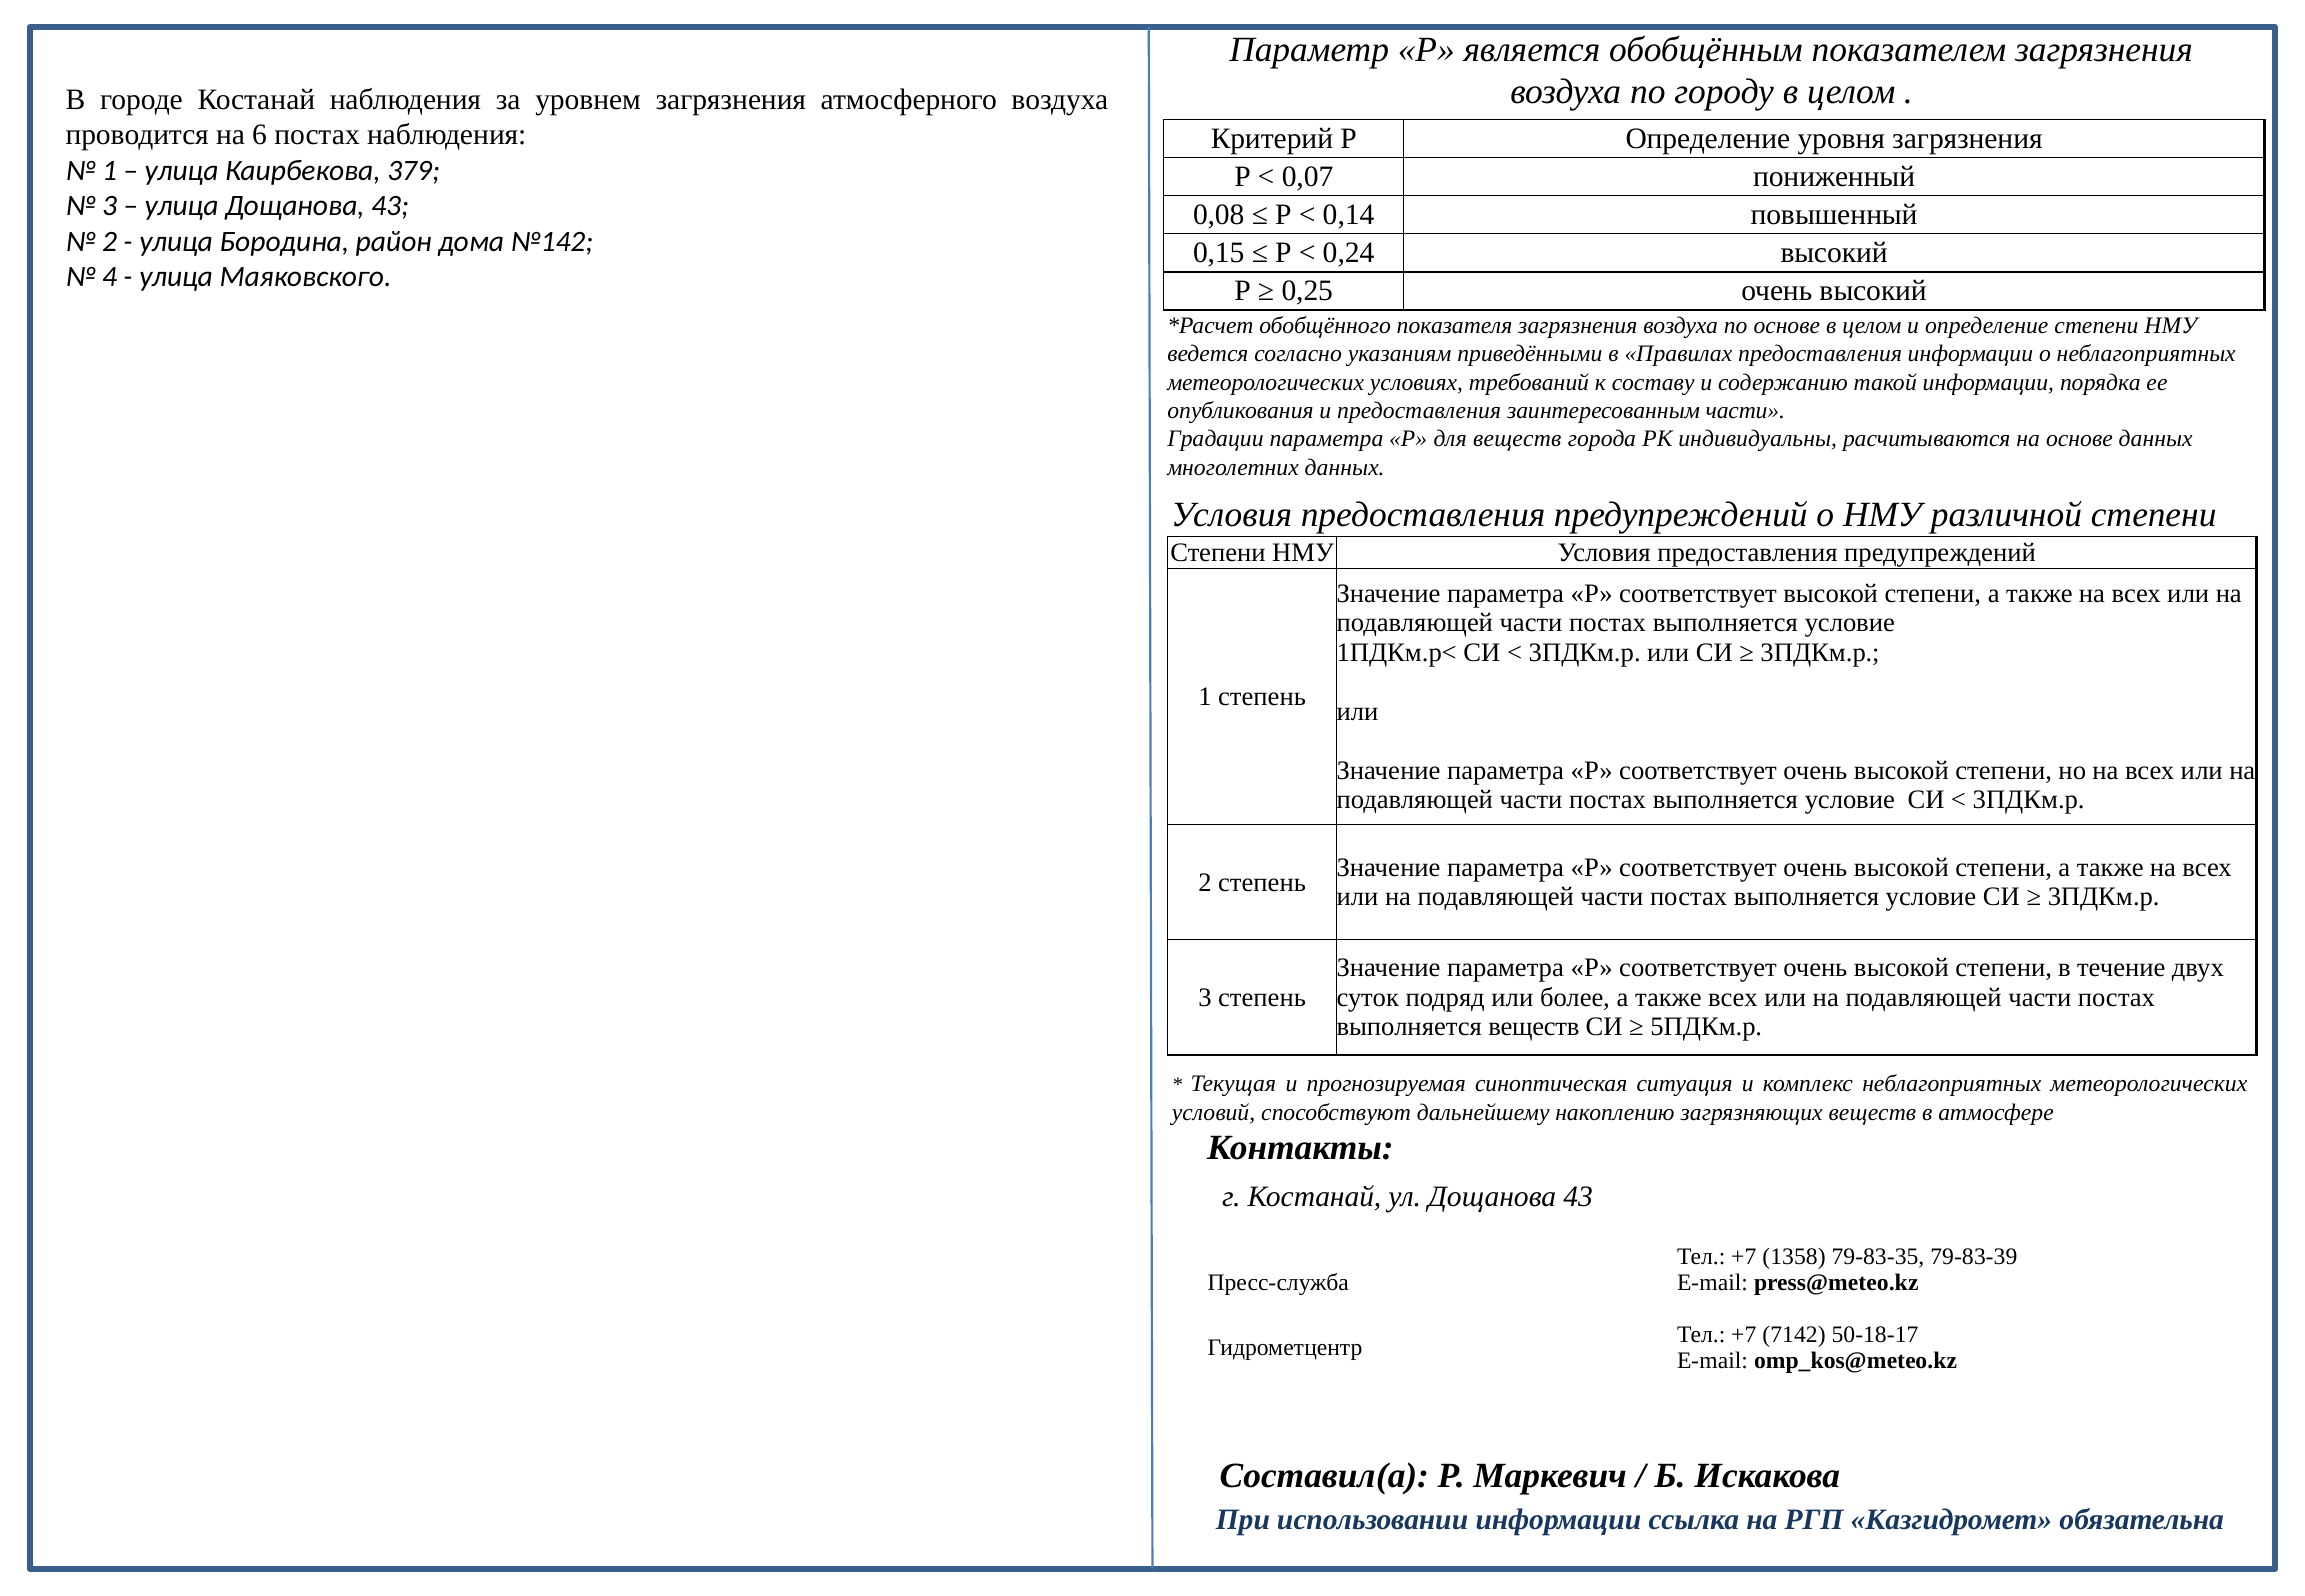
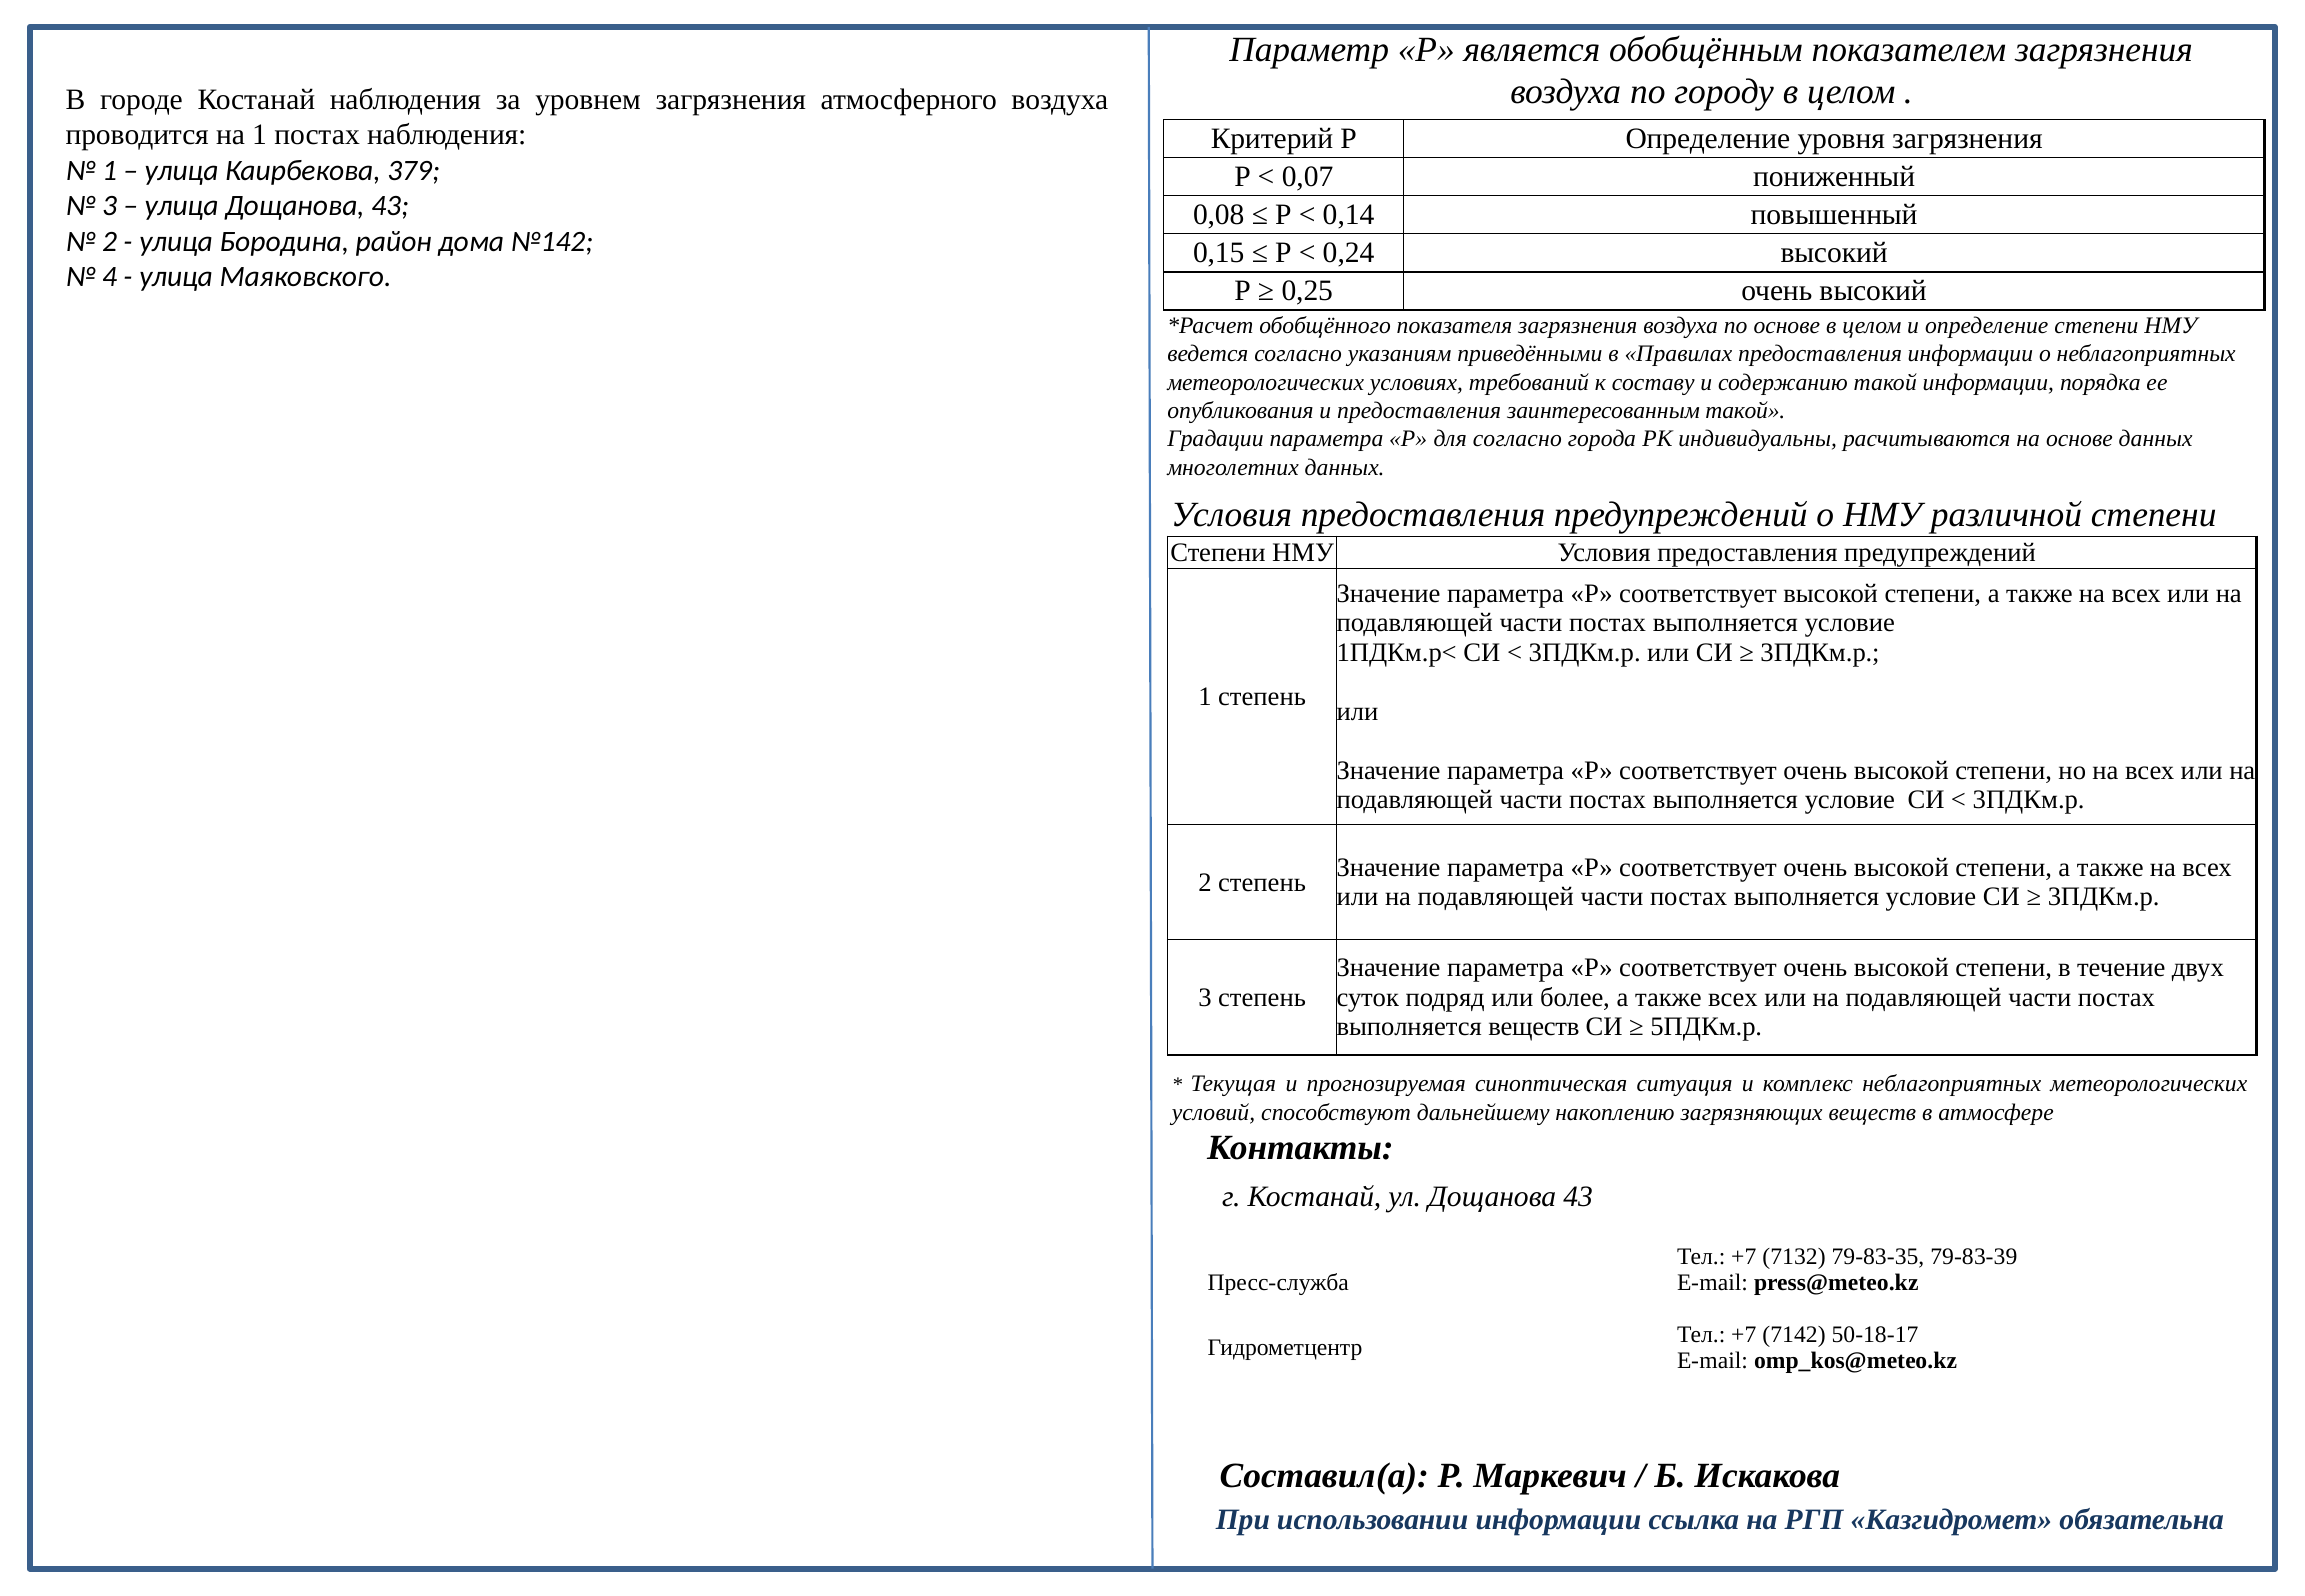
на 6: 6 -> 1 (260, 135)
заинтересованным части: части -> такой (1745, 411)
для веществ: веществ -> согласно (1517, 439)
1358: 1358 -> 7132 (1794, 1256)
